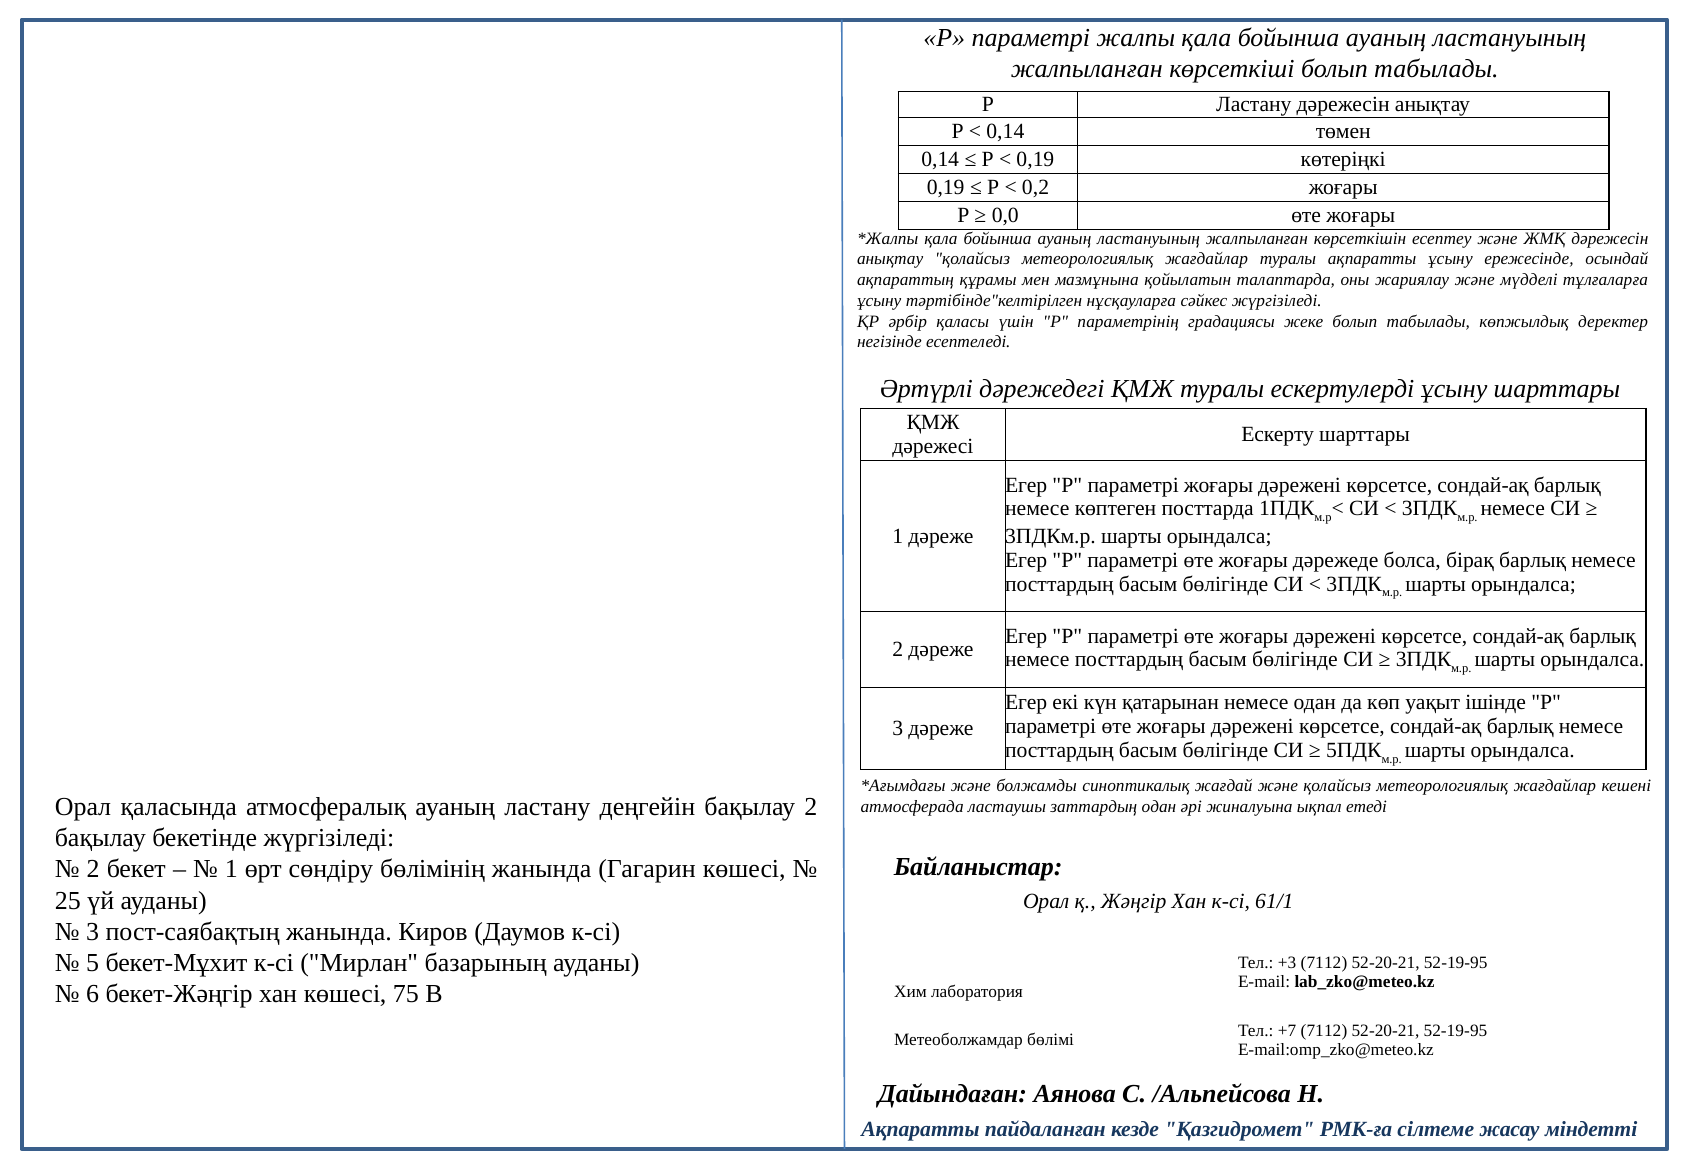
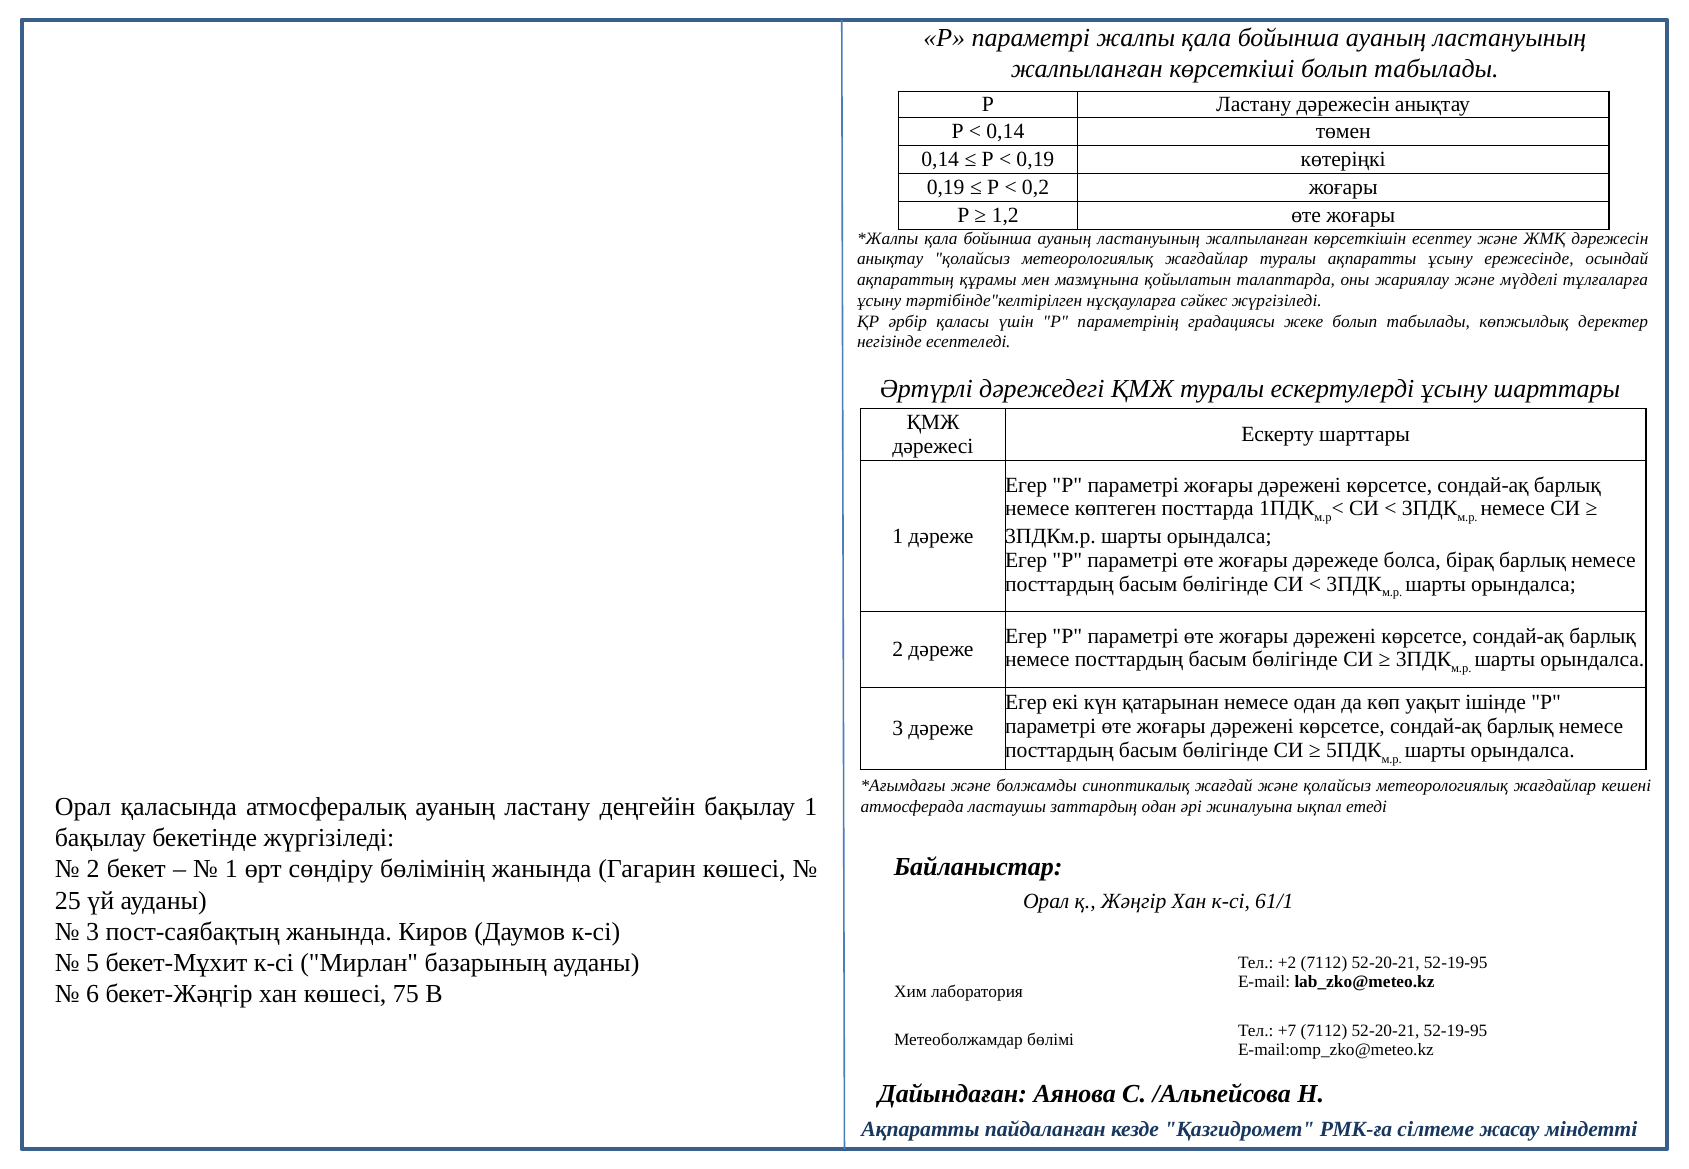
0,0: 0,0 -> 1,2 (1005, 215)
бақылау 2: 2 -> 1 (811, 807)
+3: +3 -> +2 (1287, 963)
